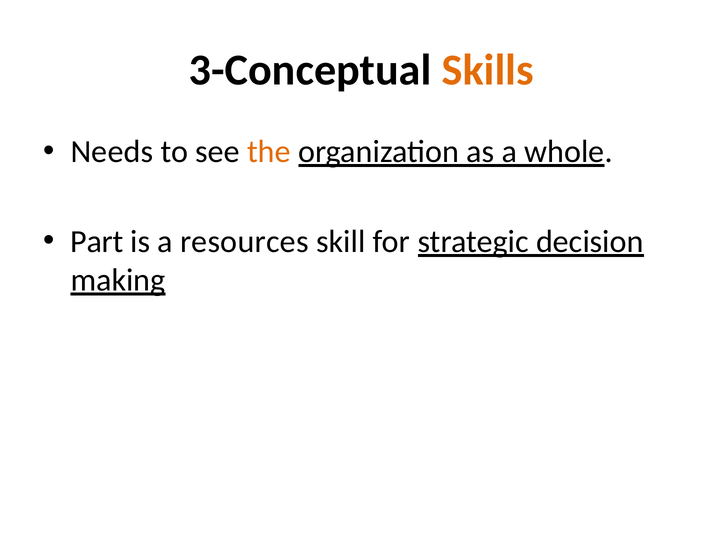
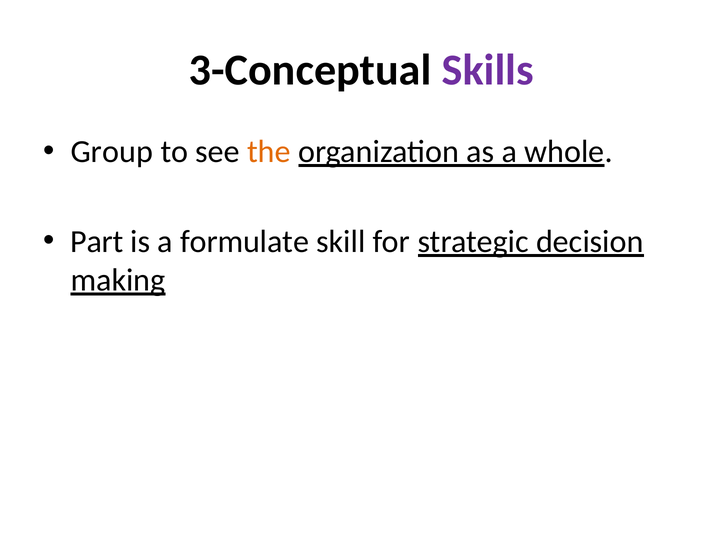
Skills colour: orange -> purple (488, 70)
Needs: Needs -> Group (112, 152)
resources: resources -> formulate (245, 242)
